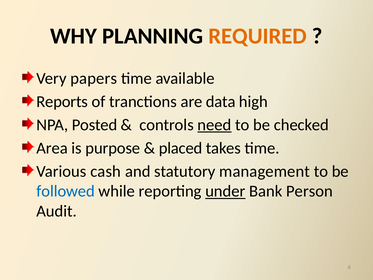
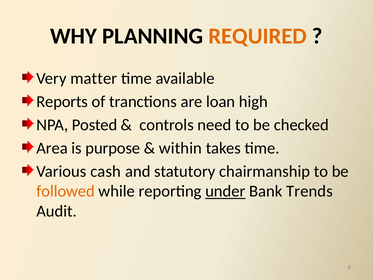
papers: papers -> matter (94, 78)
data: data -> loan (221, 101)
need underline: present -> none (214, 125)
placed: placed -> within (180, 148)
management: management -> chairmanship (265, 171)
followed colour: blue -> orange (66, 191)
Person: Person -> Trends (309, 191)
